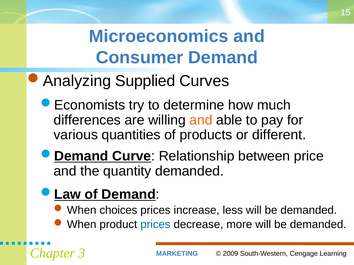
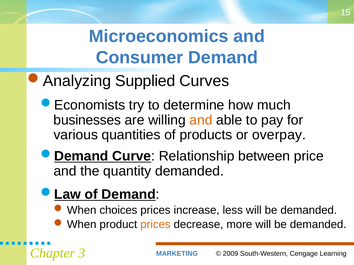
differences: differences -> businesses (87, 120)
different: different -> overpay (279, 135)
prices colour: blue -> orange (155, 225)
